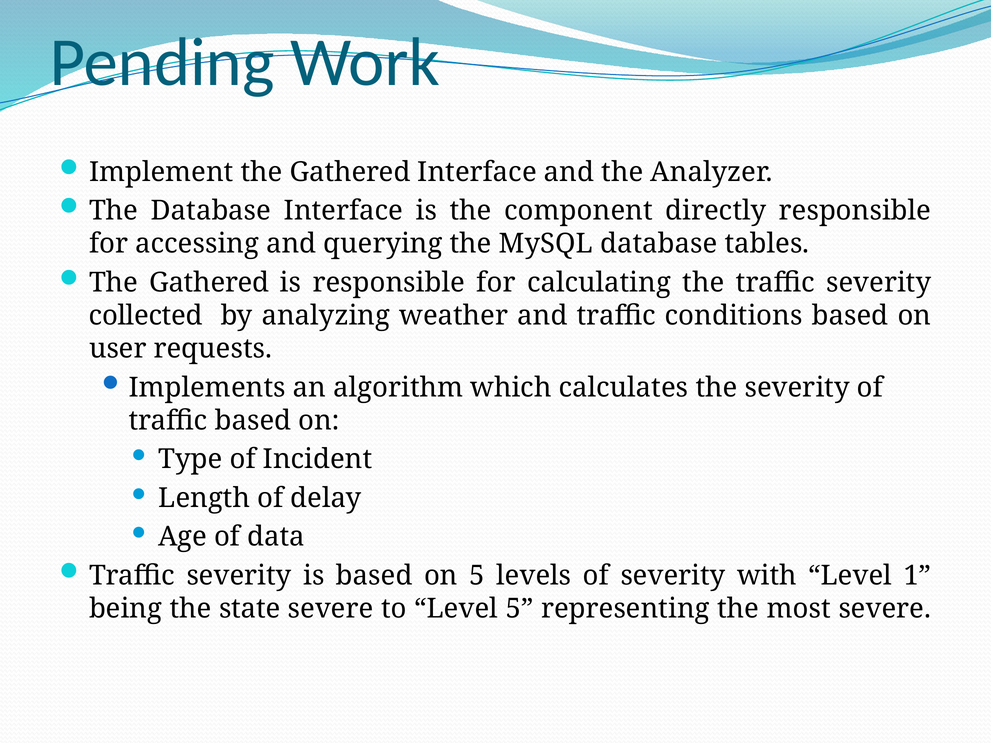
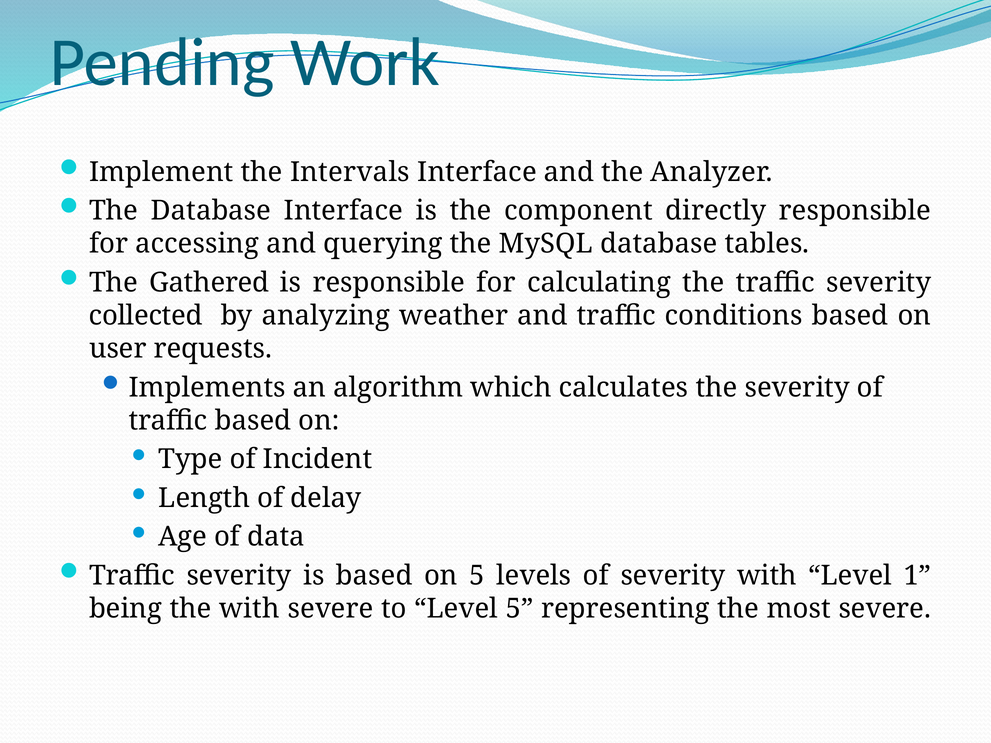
Implement the Gathered: Gathered -> Intervals (350, 172)
the state: state -> with (250, 609)
